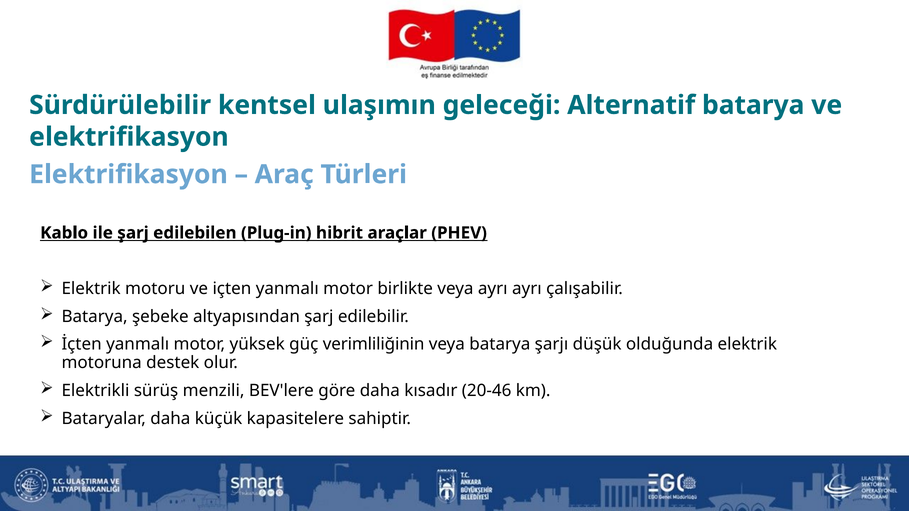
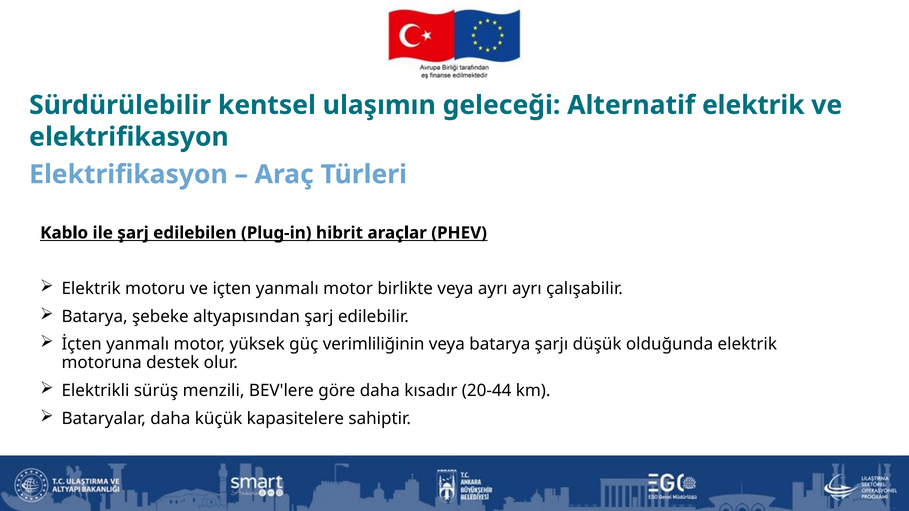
Alternatif batarya: batarya -> elektrik (753, 105)
20-46: 20-46 -> 20-44 (487, 391)
